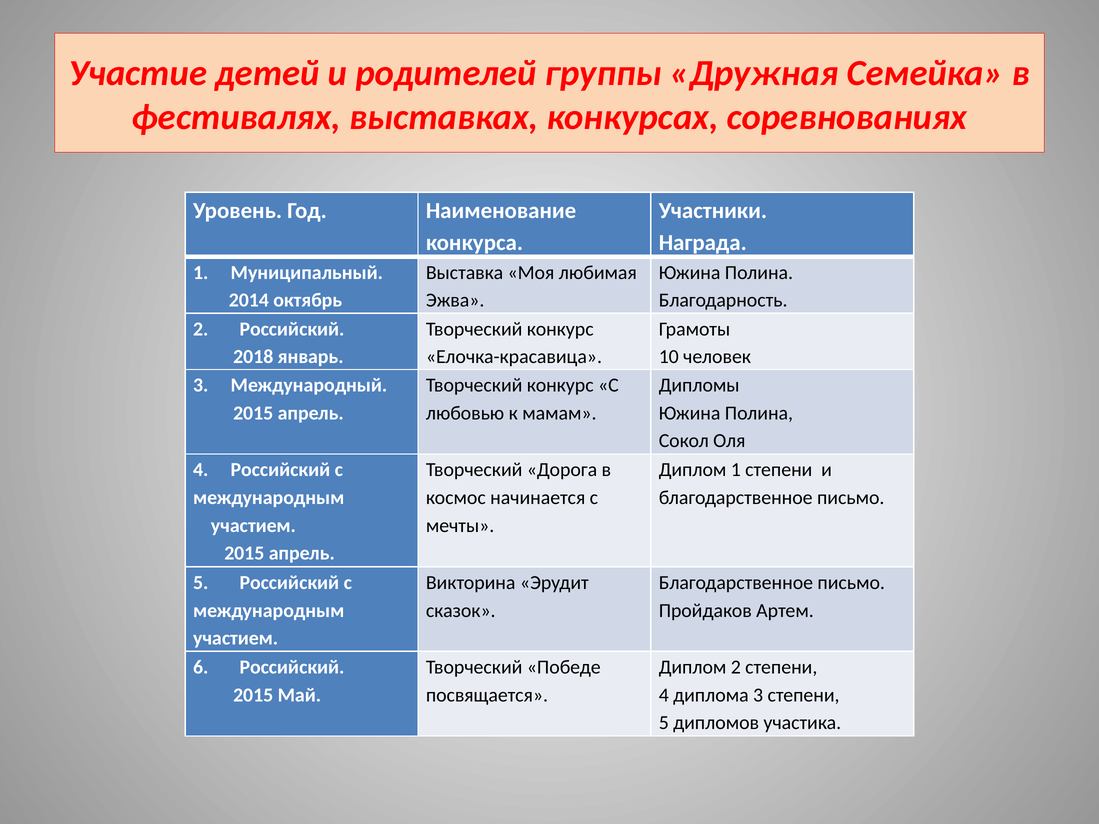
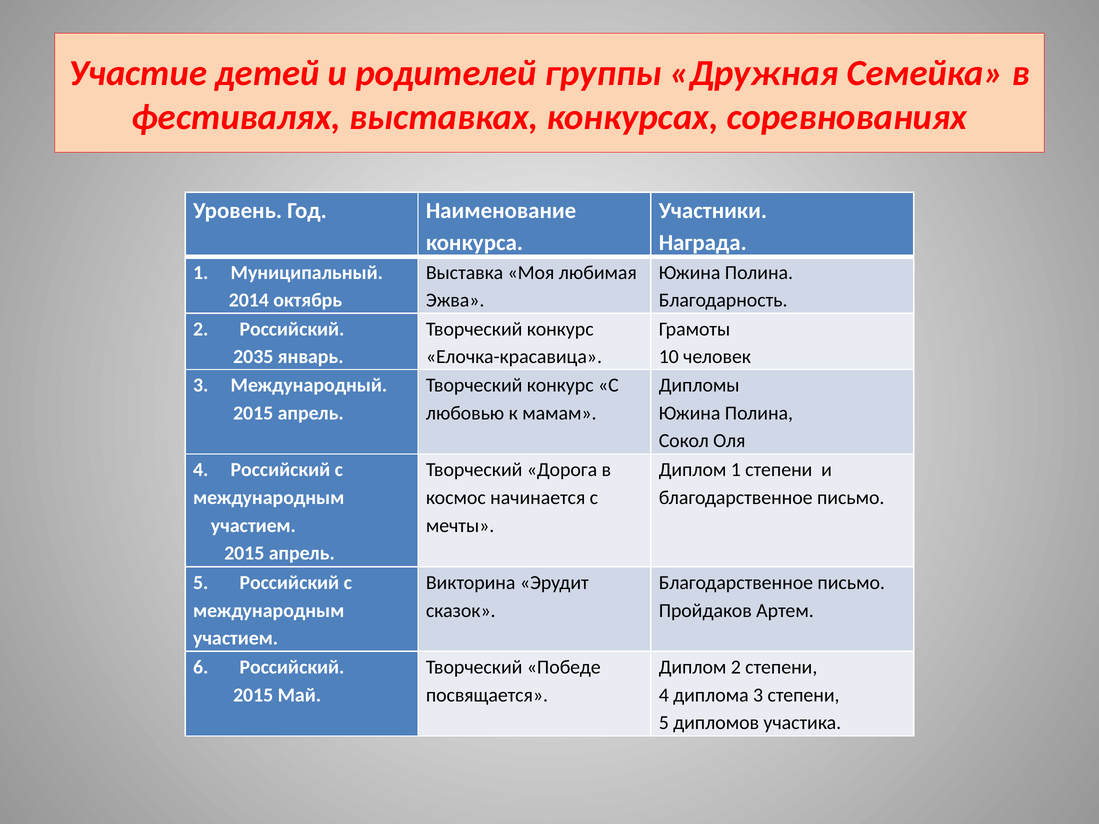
2018: 2018 -> 2035 (253, 357)
